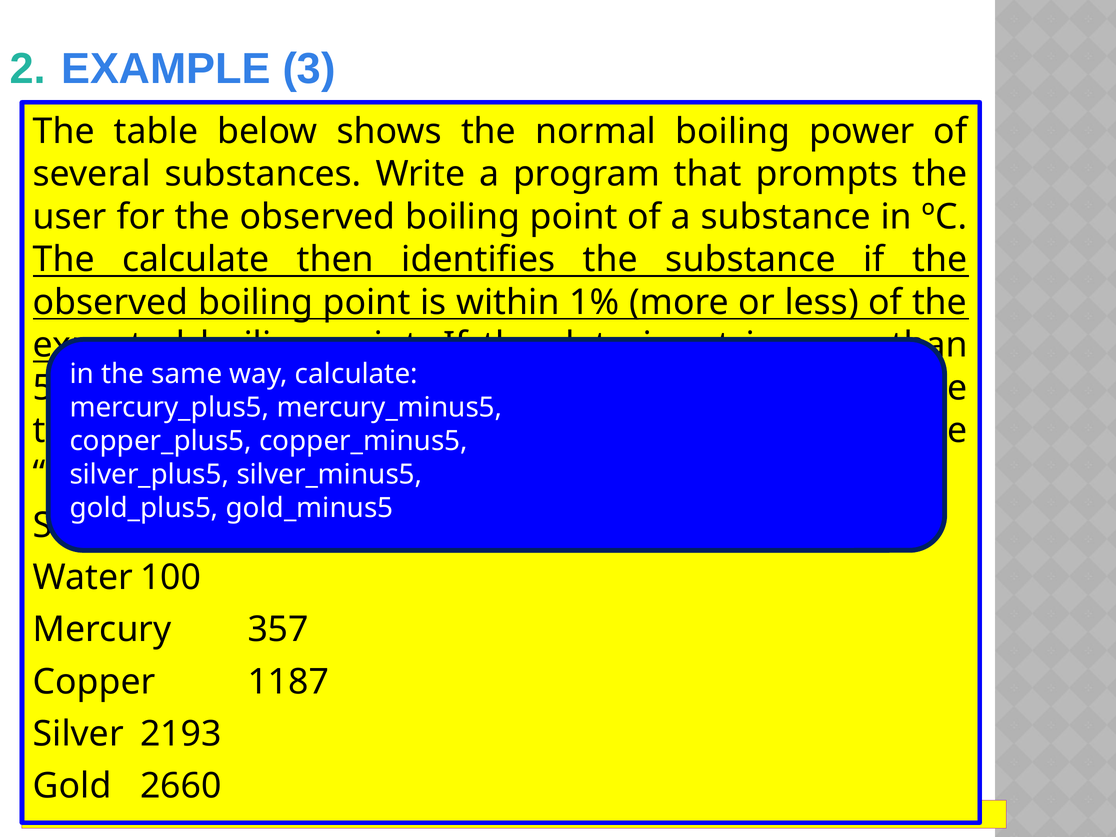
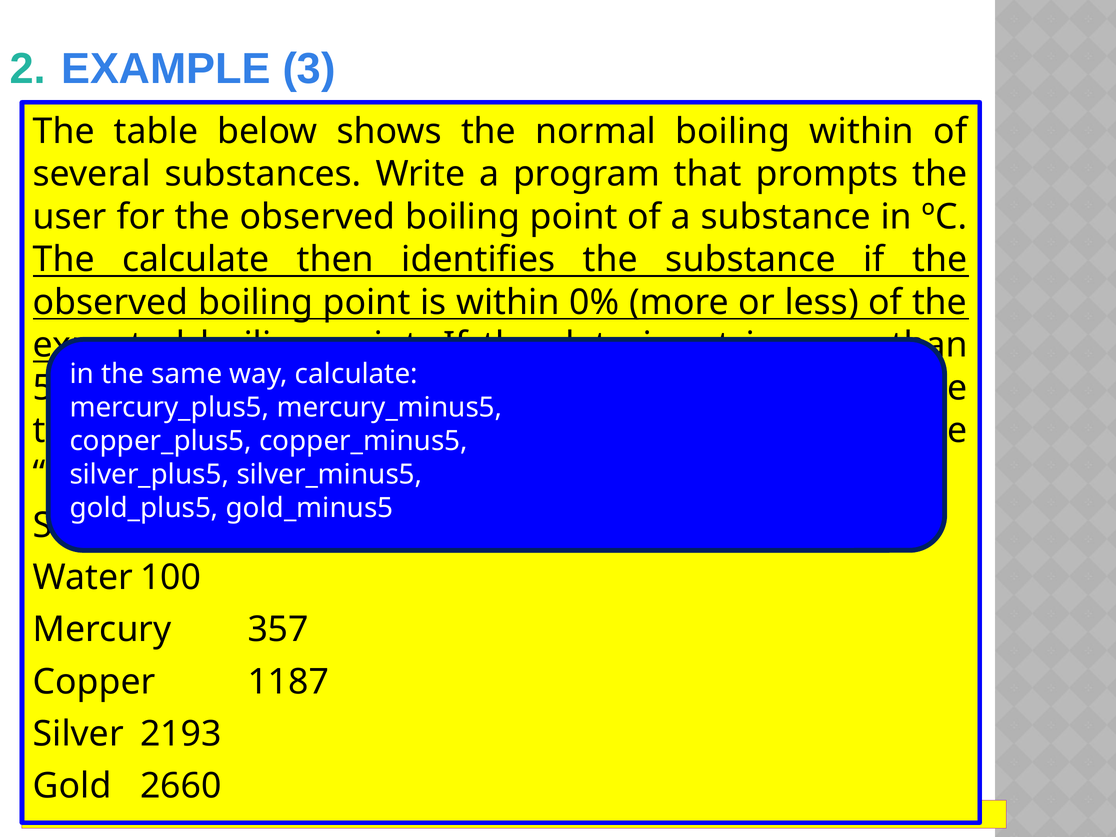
boiling power: power -> within (862, 131)
1%: 1% -> 0% (594, 302)
